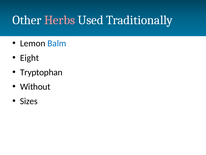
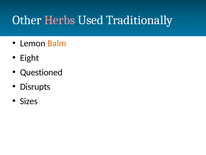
Balm colour: blue -> orange (57, 43)
Tryptophan: Tryptophan -> Questioned (41, 72)
Without: Without -> Disrupts (35, 86)
